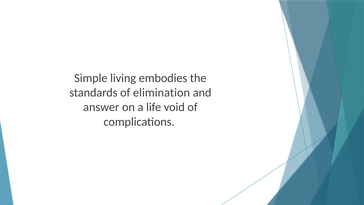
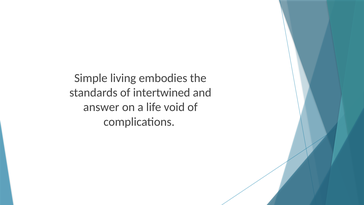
elimination: elimination -> intertwined (162, 92)
